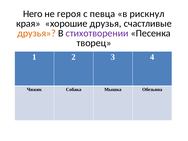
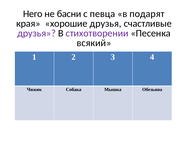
героя: героя -> басни (69, 14)
рискнул: рискнул -> подарят (147, 14)
друзья colour: orange -> purple (37, 33)
творец: творец -> всякий (94, 43)
